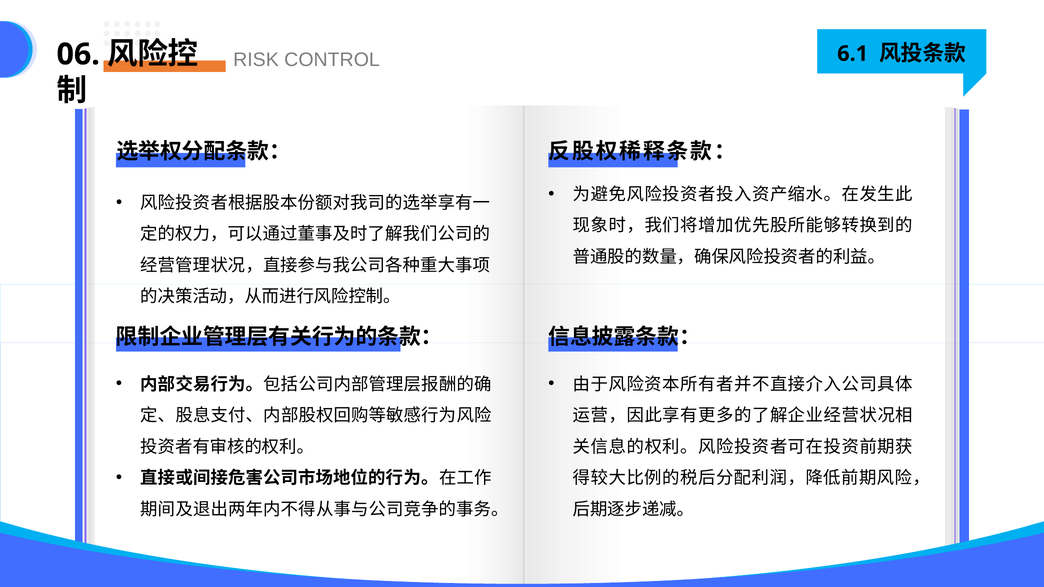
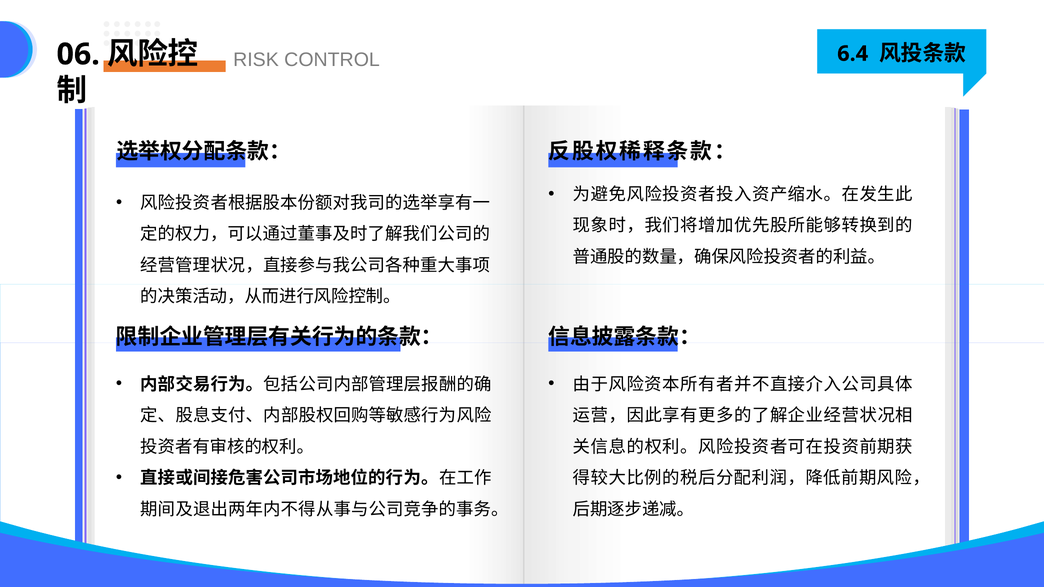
6.1: 6.1 -> 6.4 (853, 54)
